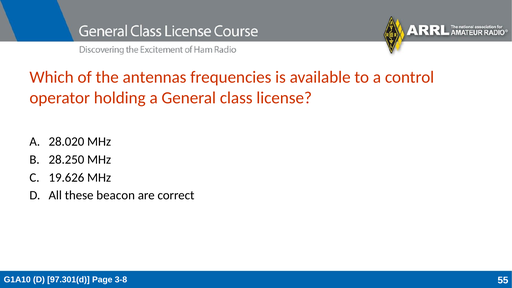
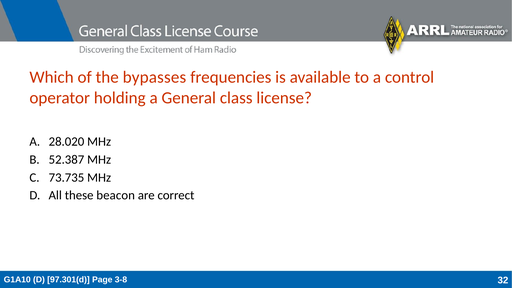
antennas: antennas -> bypasses (154, 77)
28.250: 28.250 -> 52.387 (66, 160)
19.626: 19.626 -> 73.735 (66, 178)
55: 55 -> 32 (503, 280)
